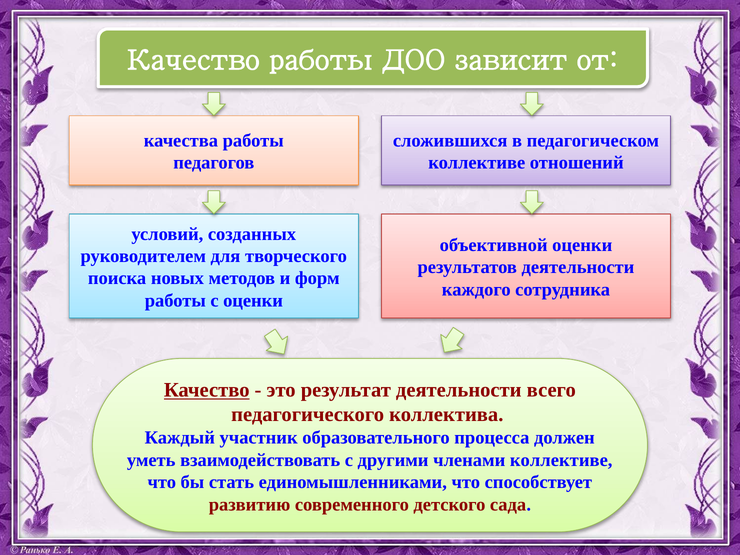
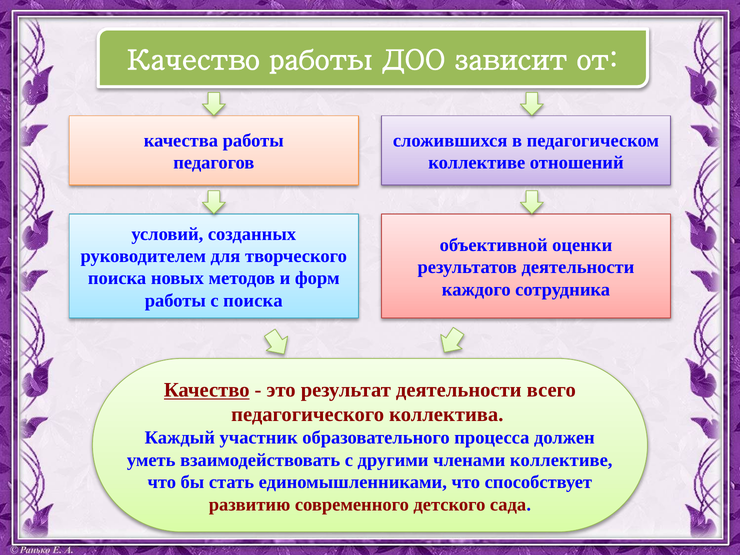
с оценки: оценки -> поиска (253, 300)
